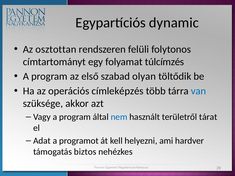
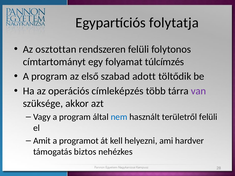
dynamic: dynamic -> folytatja (174, 23)
olyan: olyan -> adott (144, 76)
van colour: blue -> purple (198, 91)
területről tárat: tárat -> felüli (208, 117)
Adat: Adat -> Amit (42, 141)
